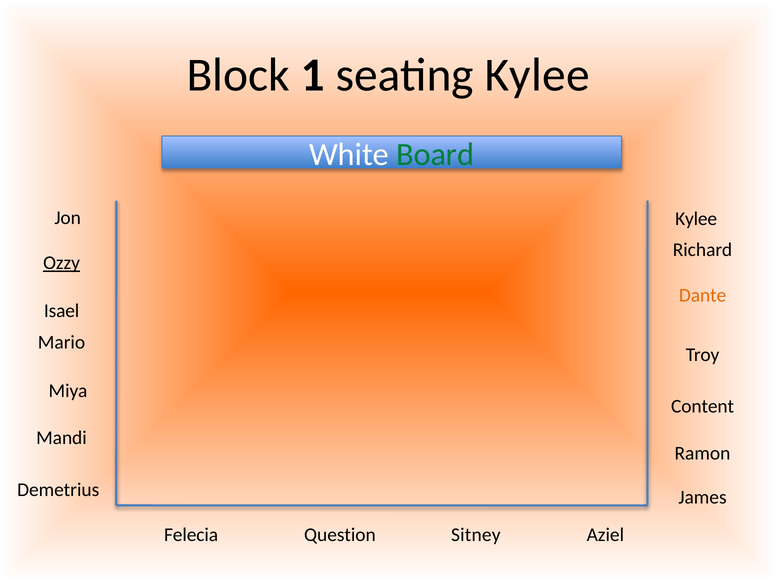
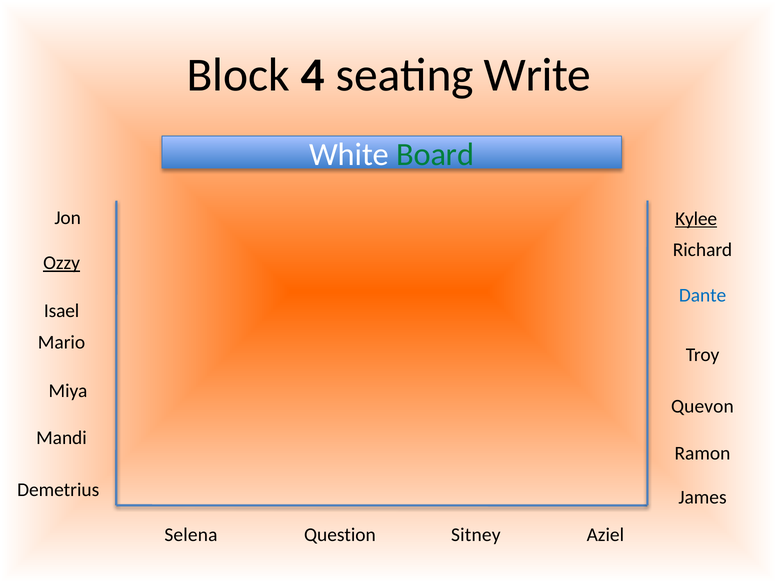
1: 1 -> 4 (313, 75)
seating Kylee: Kylee -> Write (537, 75)
Kylee underline: none -> present (696, 219)
Dante colour: orange -> blue (703, 295)
Content: Content -> Quevon (702, 406)
Felecia: Felecia -> Selena (191, 535)
